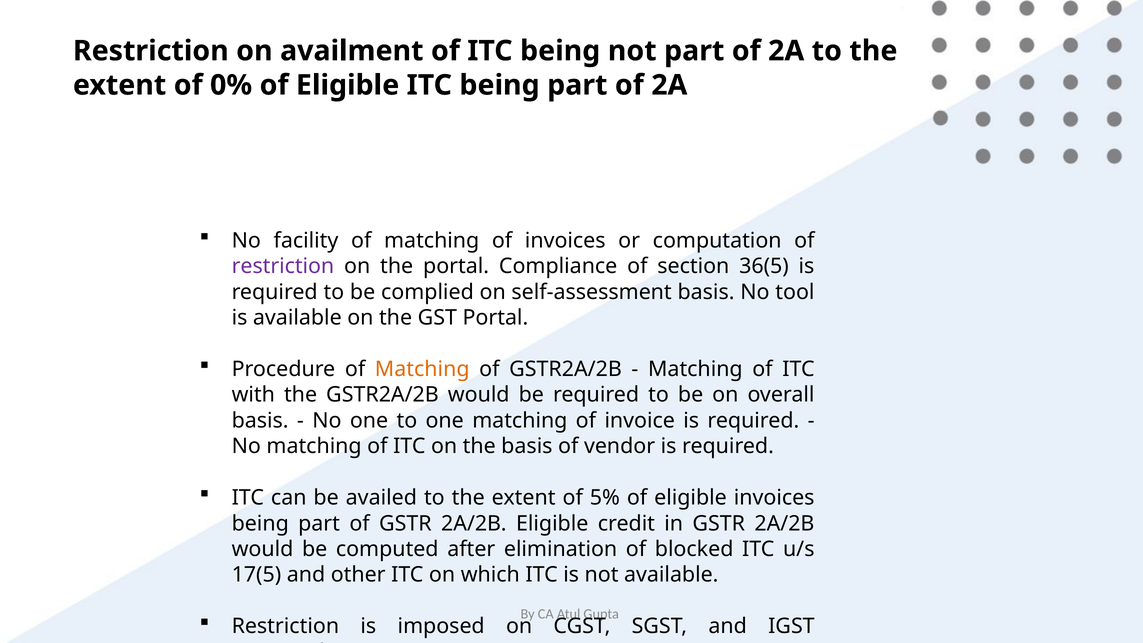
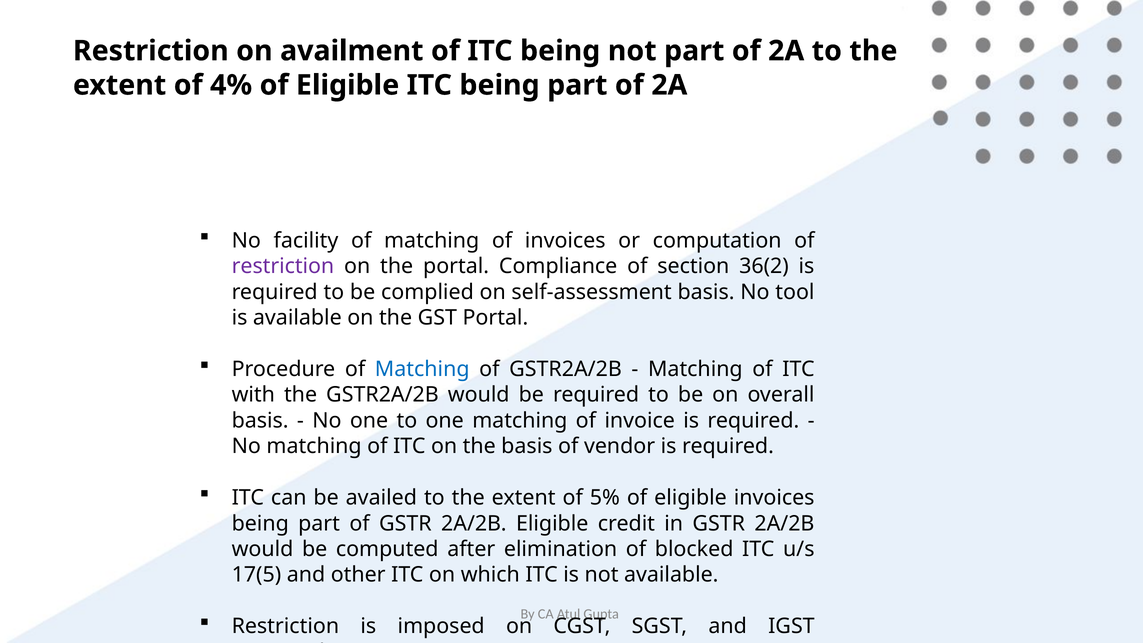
0%: 0% -> 4% (231, 85)
36(5: 36(5 -> 36(2 (764, 266)
Matching colour: orange -> blue (422, 369)
